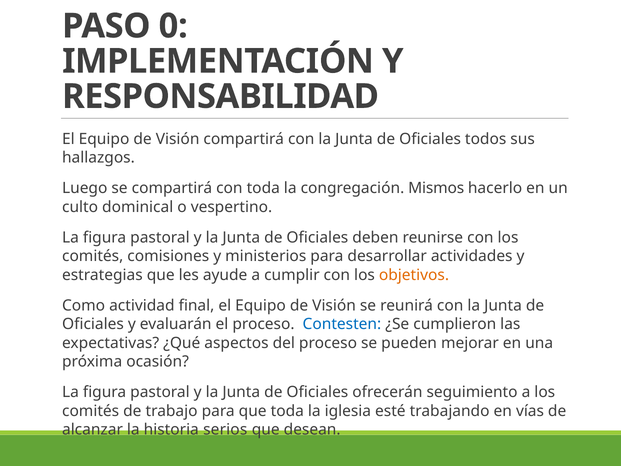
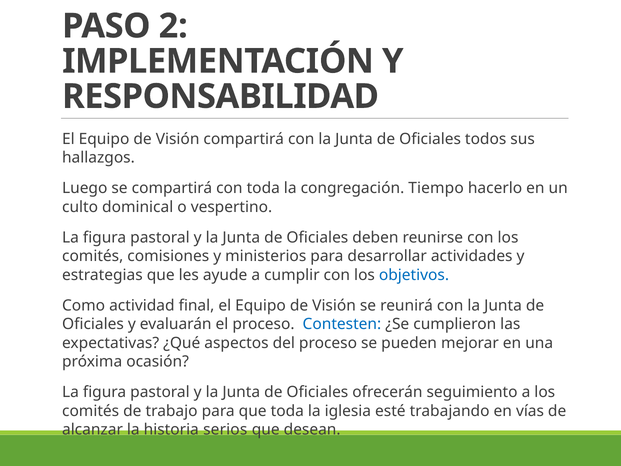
0: 0 -> 2 (173, 26)
Mismos: Mismos -> Tiempo (436, 188)
objetivos colour: orange -> blue (414, 275)
